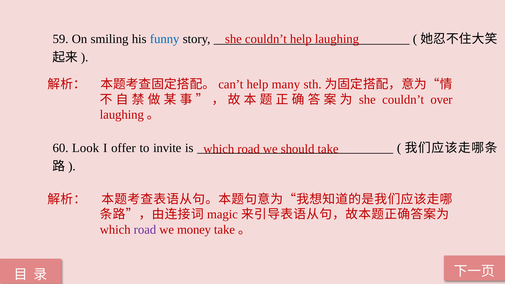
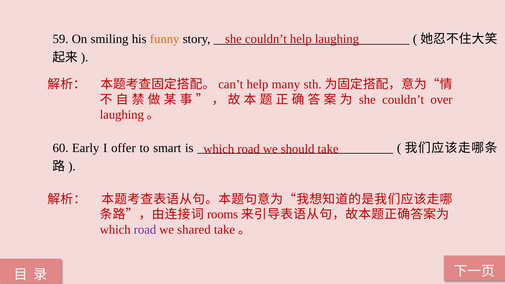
funny colour: blue -> orange (165, 39)
Look: Look -> Early (86, 148)
invite: invite -> smart (167, 148)
magic: magic -> rooms (223, 215)
money: money -> shared (194, 230)
